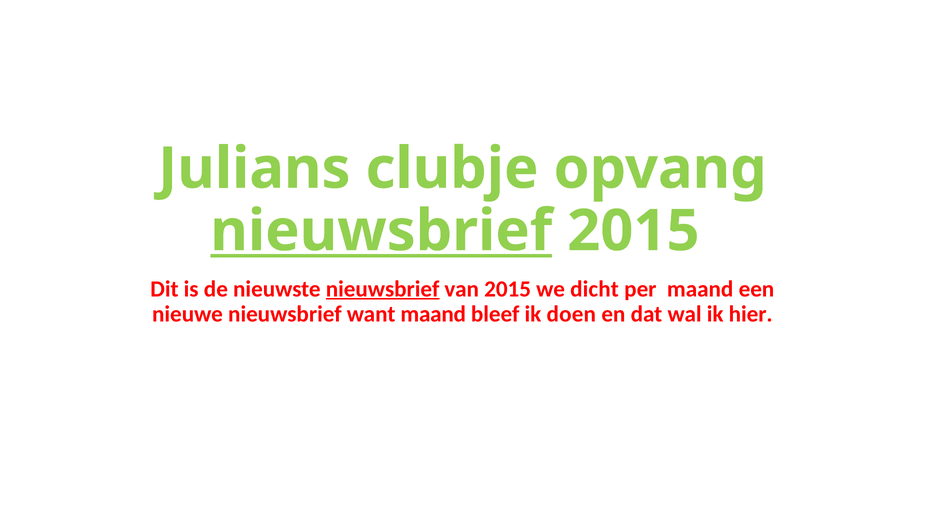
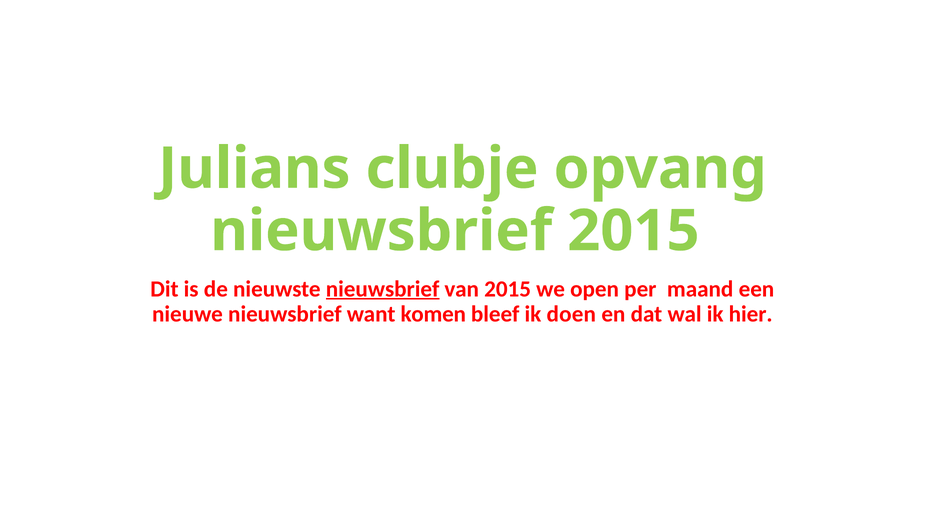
nieuwsbrief underline: present -> none (381, 231)
dicht: dicht -> open (595, 289)
want maand: maand -> komen (433, 314)
